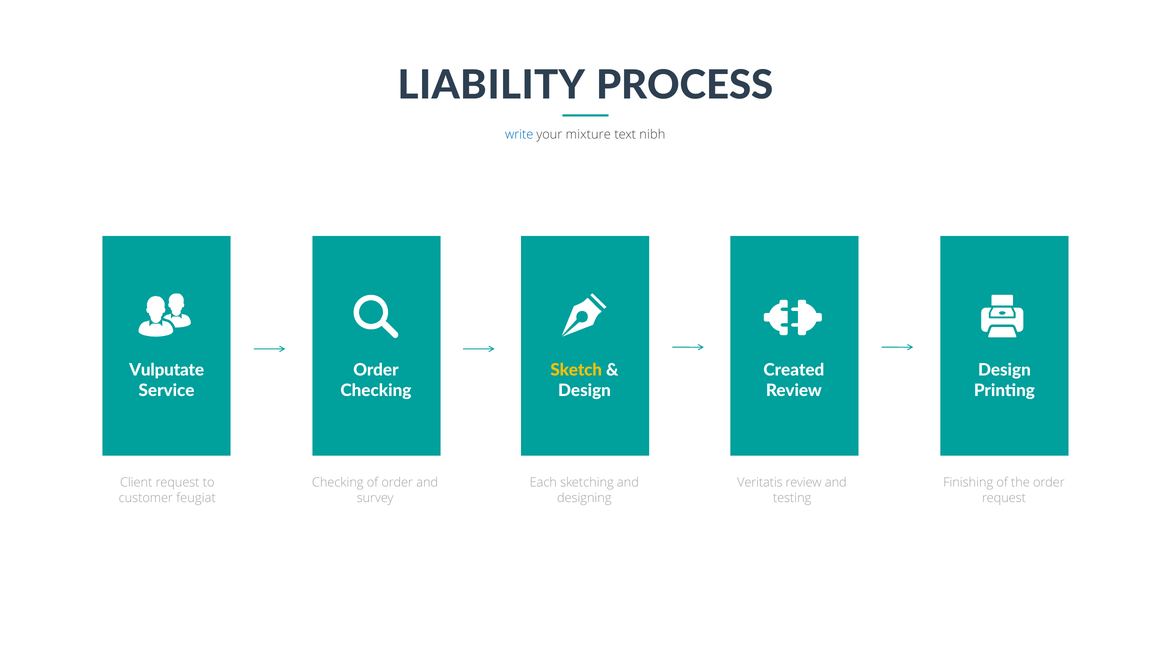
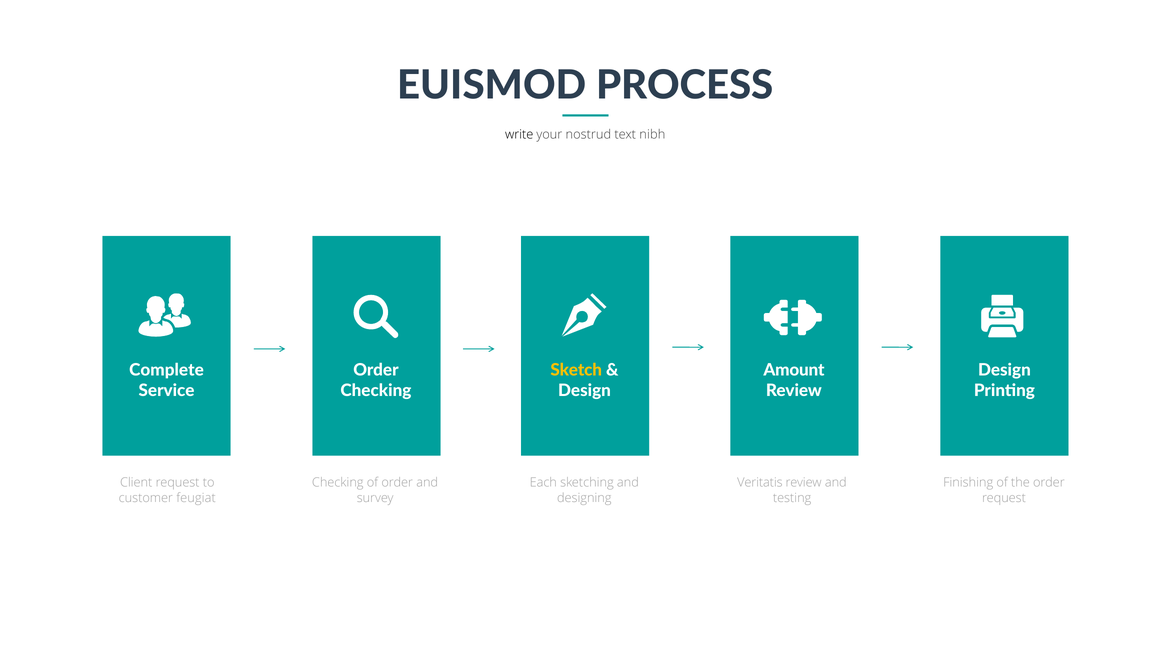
LIABILITY: LIABILITY -> EUISMOD (492, 85)
write colour: blue -> black (519, 135)
mixture: mixture -> nostrud (588, 135)
Vulputate: Vulputate -> Complete (166, 370)
Created: Created -> Amount (794, 370)
